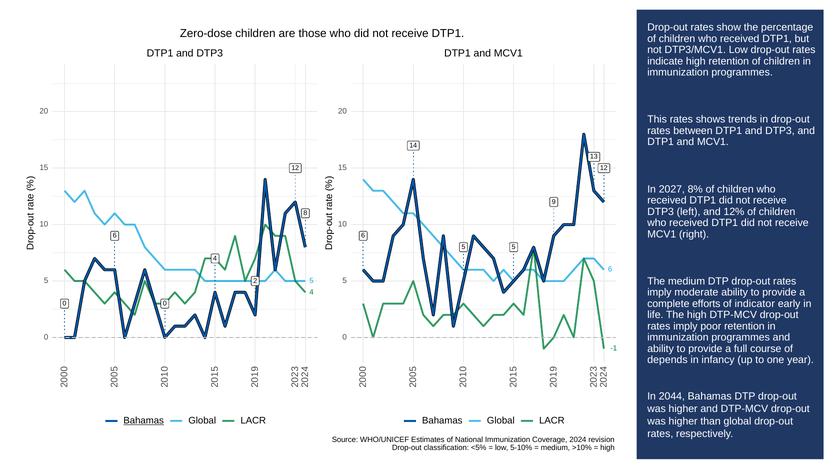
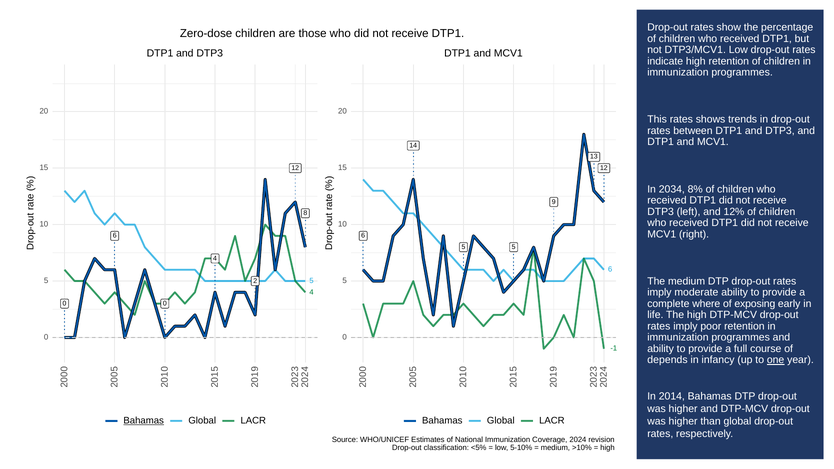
2027: 2027 -> 2034 (672, 189)
efforts: efforts -> where (706, 304)
indicator: indicator -> exposing (755, 304)
one underline: none -> present (776, 360)
2044: 2044 -> 2014 (672, 396)
